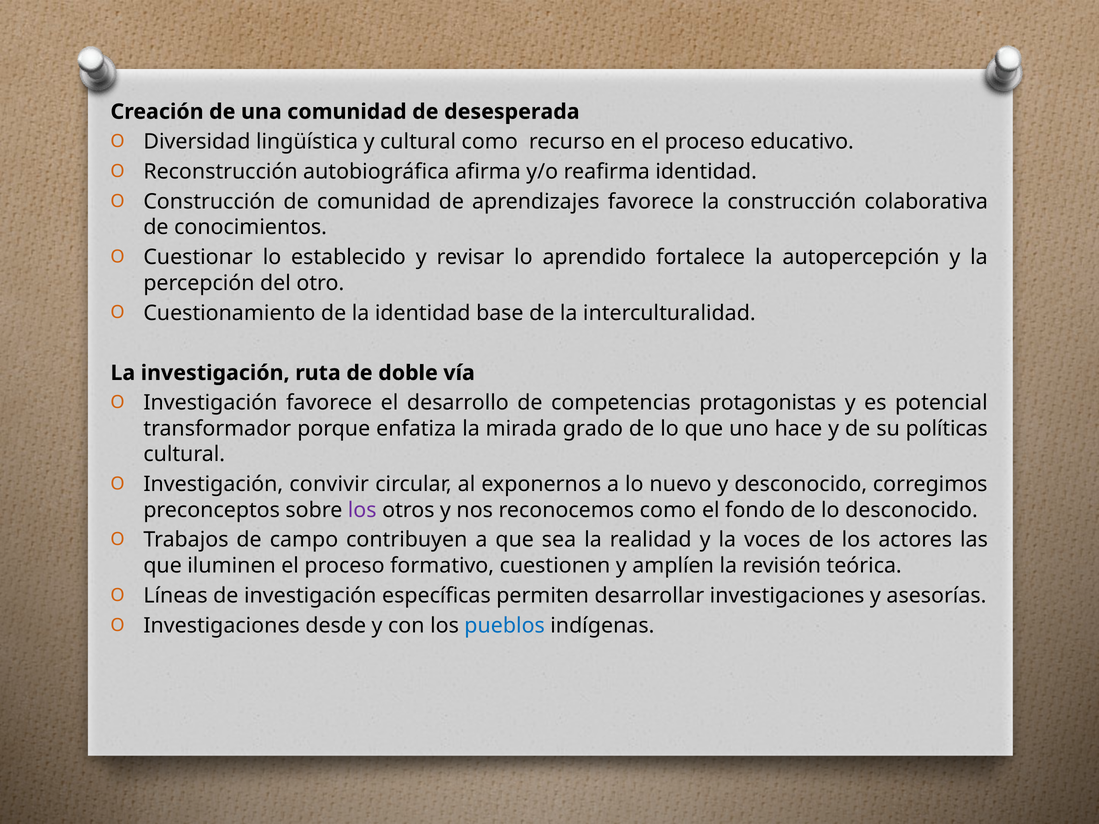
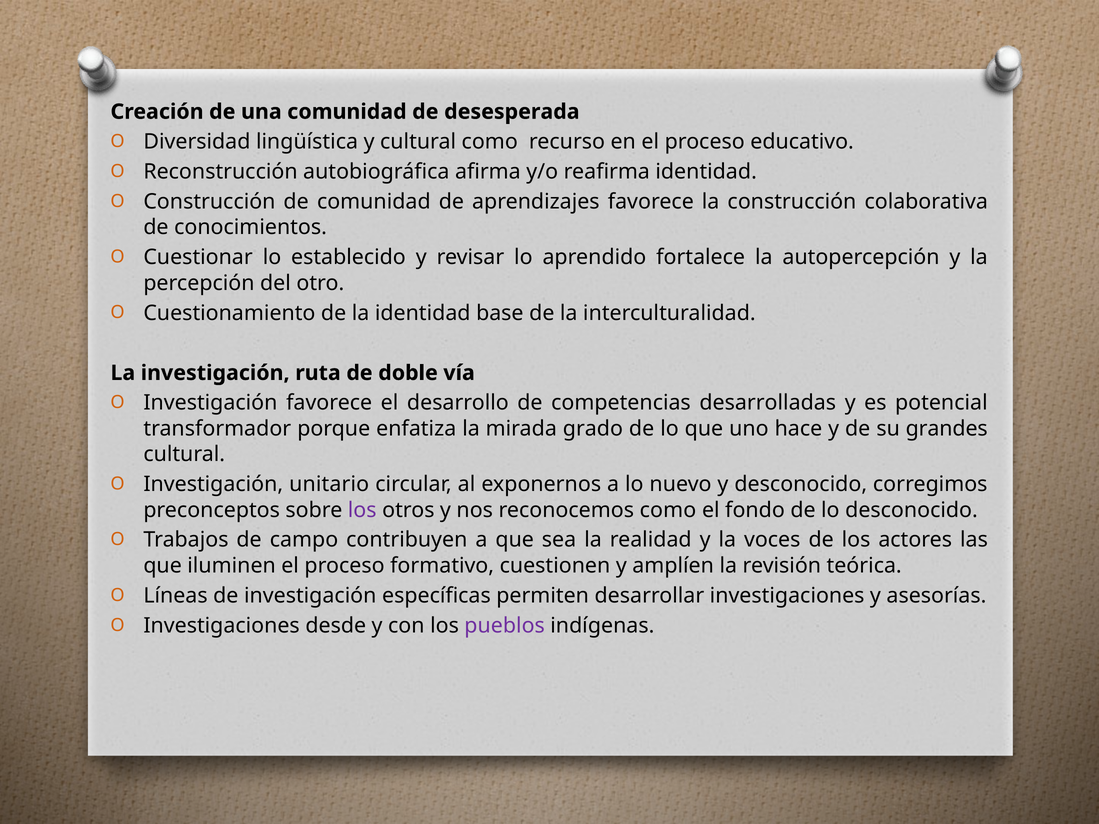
protagonistas: protagonistas -> desarrolladas (768, 403)
políticas: políticas -> grandes (947, 429)
convivir: convivir -> unitario (329, 484)
pueblos colour: blue -> purple (505, 626)
